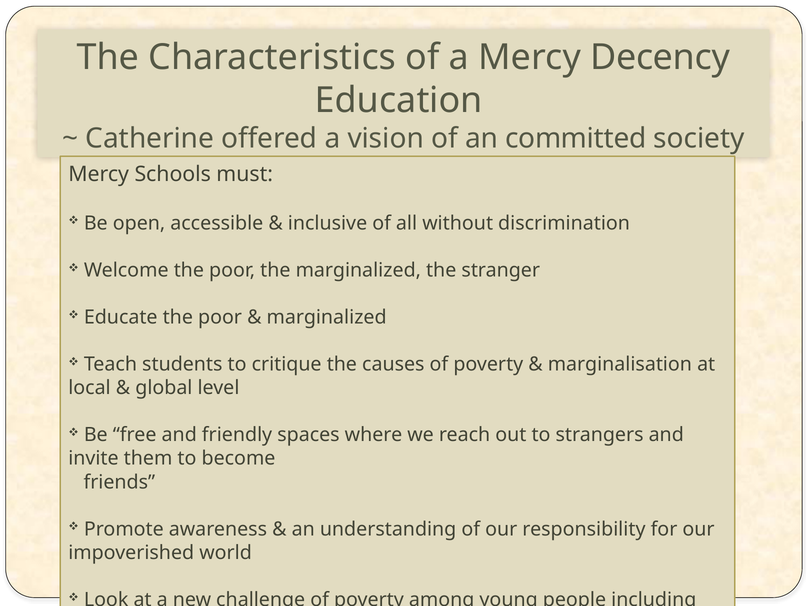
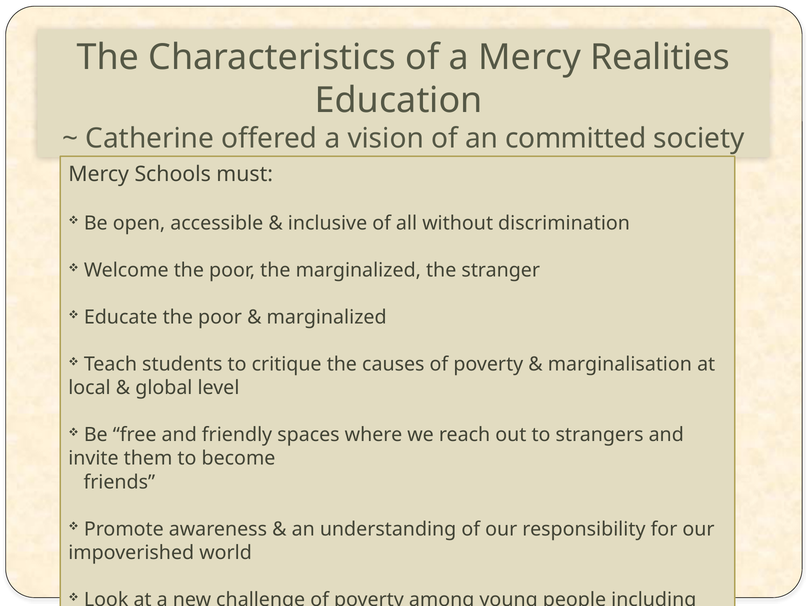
Decency: Decency -> Realities (660, 57)
